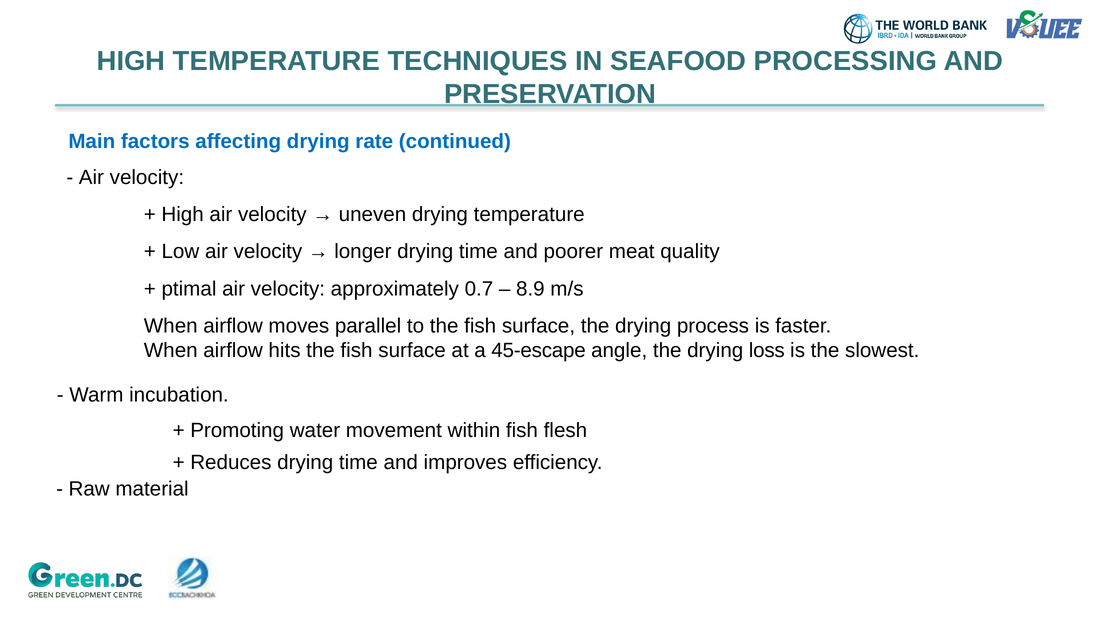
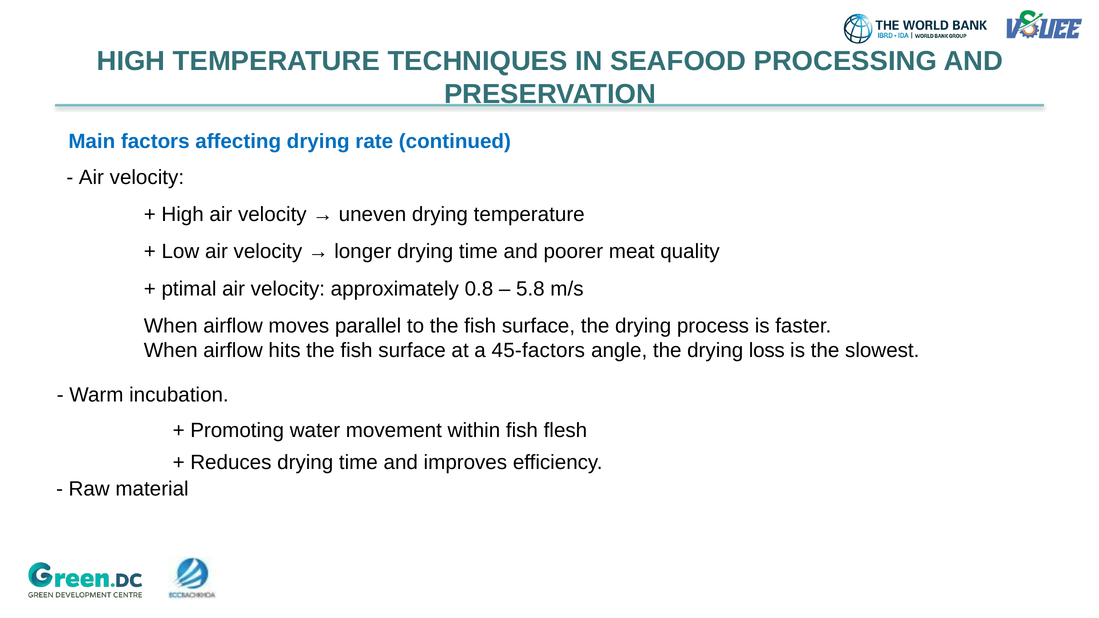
0.7: 0.7 -> 0.8 (479, 289)
8.9: 8.9 -> 5.8 (530, 289)
45-escape: 45-escape -> 45-factors (538, 351)
